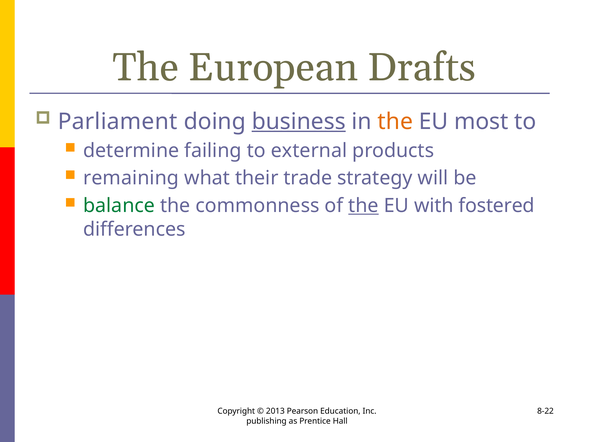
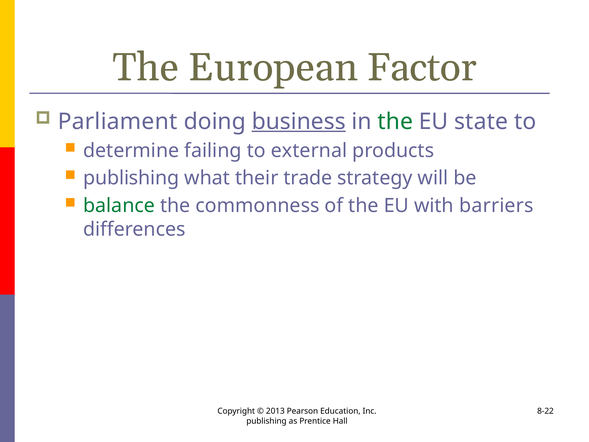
Drafts: Drafts -> Factor (422, 68)
the colour: orange -> green (395, 121)
most: most -> state (481, 121)
remaining: remaining -> publishing (131, 178)
the underline: present -> none (363, 206)
fostered: fostered -> barriers (496, 206)
